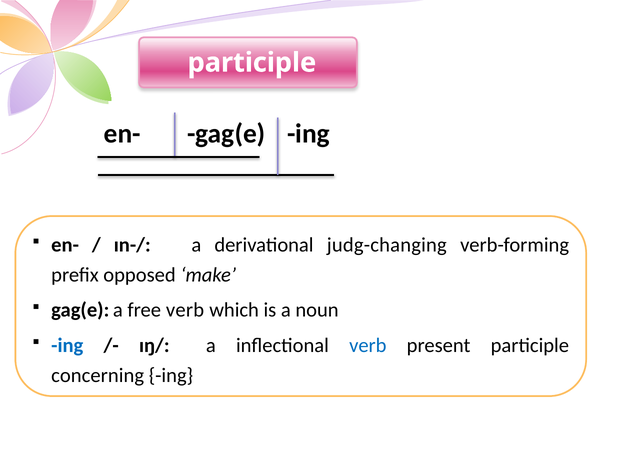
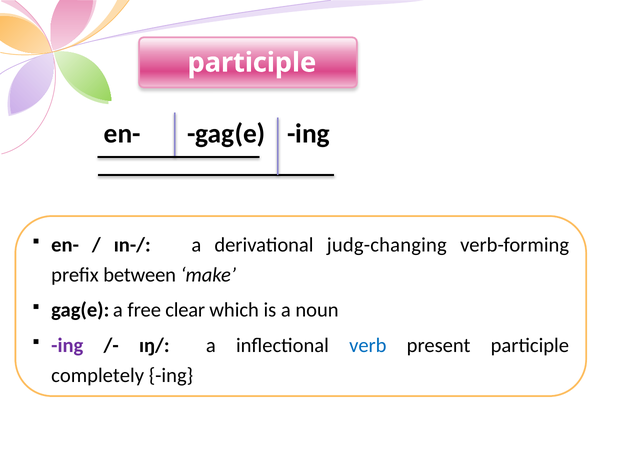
opposed: opposed -> between (140, 275)
free verb: verb -> clear (185, 310)
ing colour: blue -> purple (67, 345)
concerning: concerning -> completely (98, 375)
